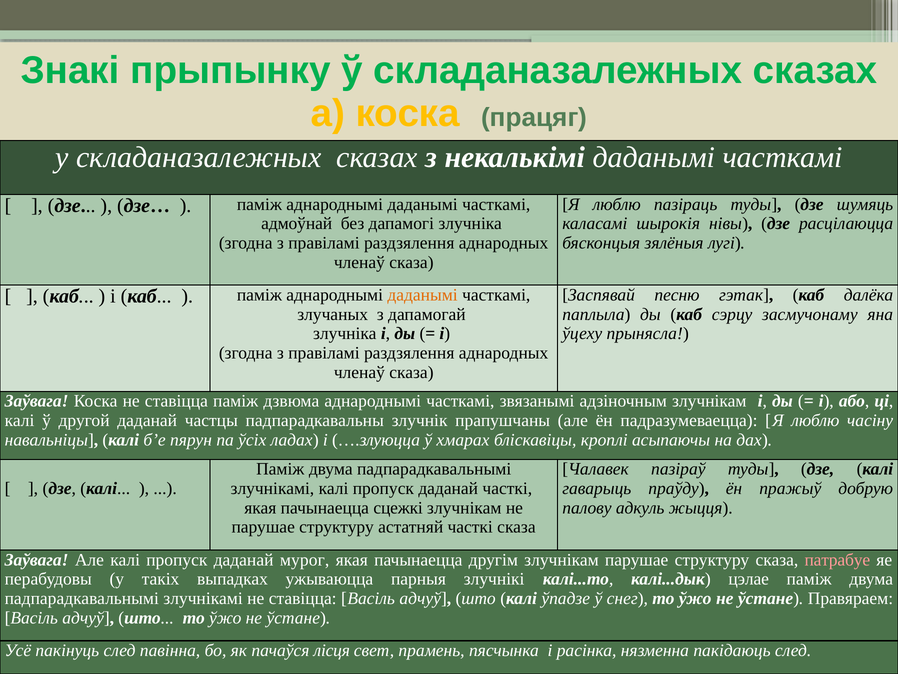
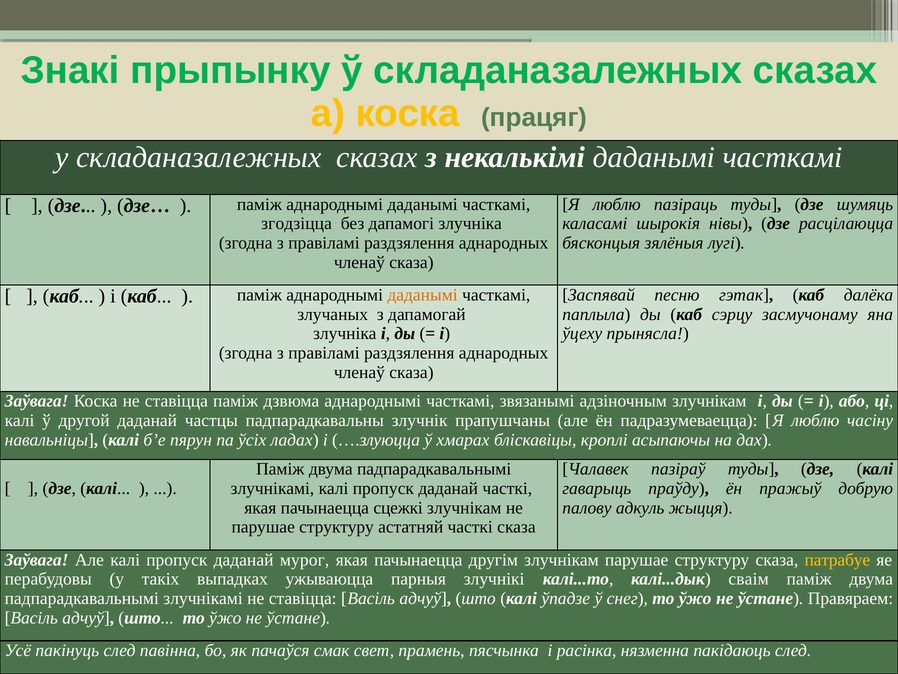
адмоўнай: адмоўнай -> згодзіцца (297, 223)
патрабуе colour: pink -> yellow (837, 559)
цэлае: цэлае -> сваім (749, 579)
лісця: лісця -> смак (332, 650)
